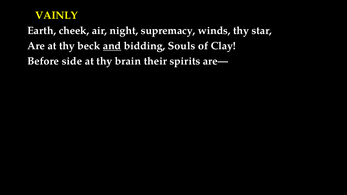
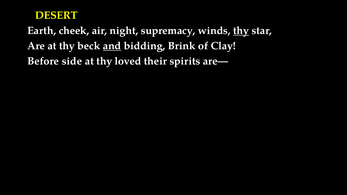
VAINLY: VAINLY -> DESERT (56, 16)
thy underline: none -> present (241, 31)
Souls: Souls -> Brink (182, 46)
brain: brain -> loved (128, 61)
